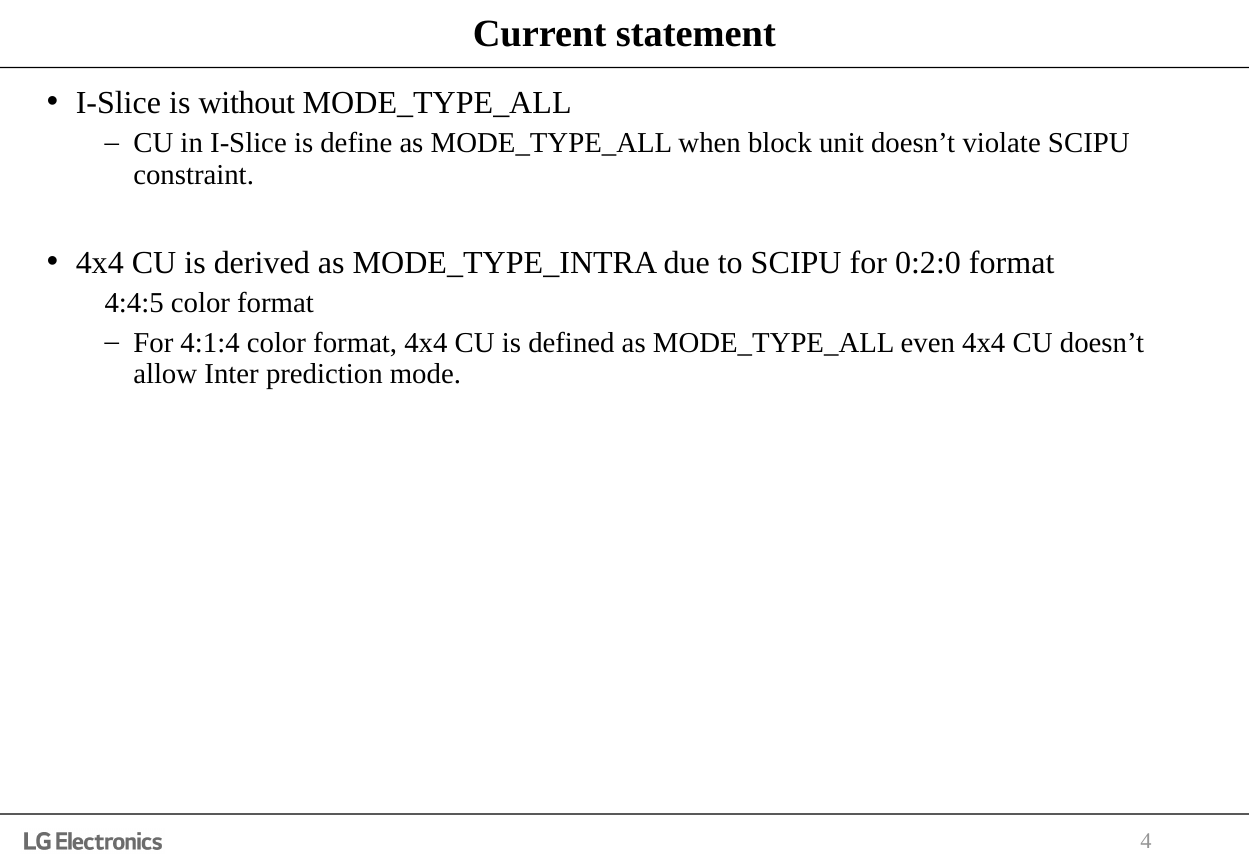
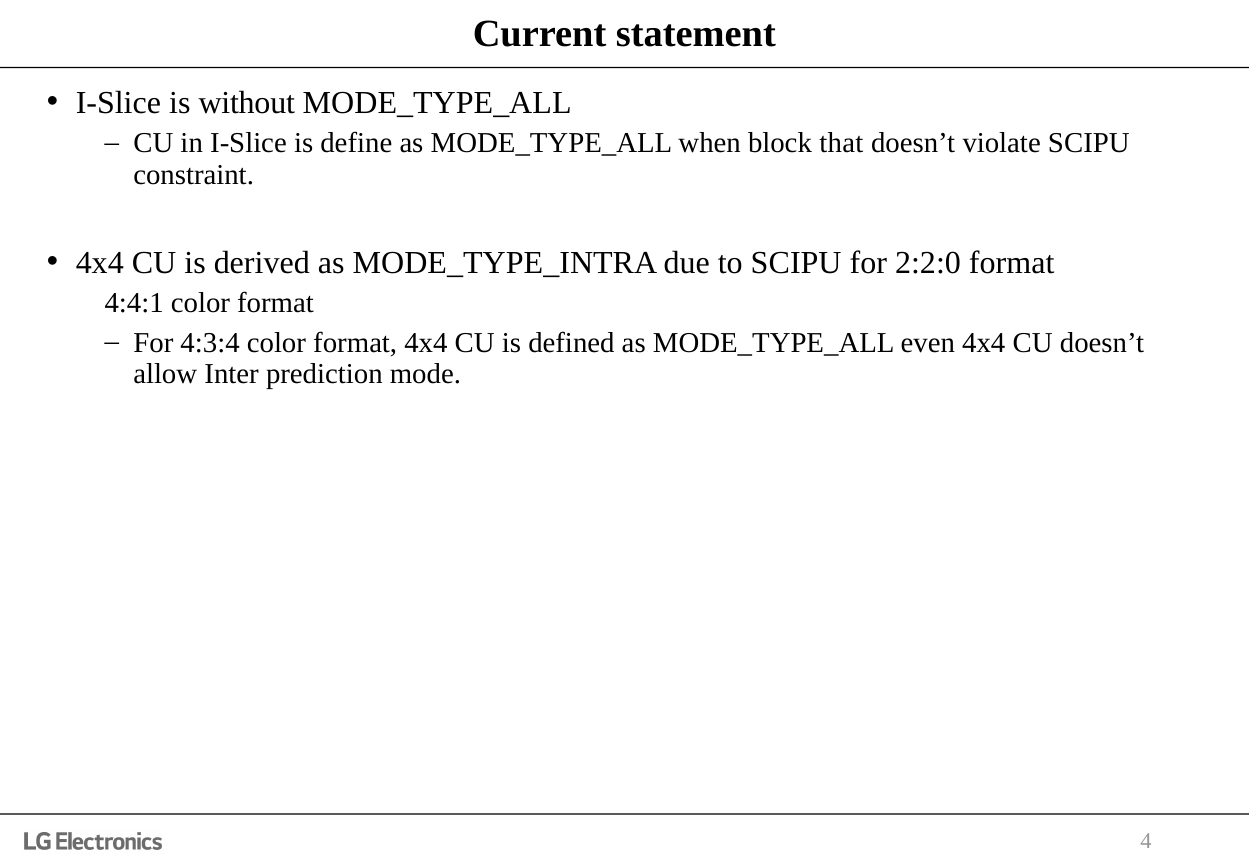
unit: unit -> that (841, 143)
0:2:0: 0:2:0 -> 2:2:0 (928, 262)
4:4:5: 4:4:5 -> 4:4:1 (134, 303)
4:1:4: 4:1:4 -> 4:3:4 (210, 342)
